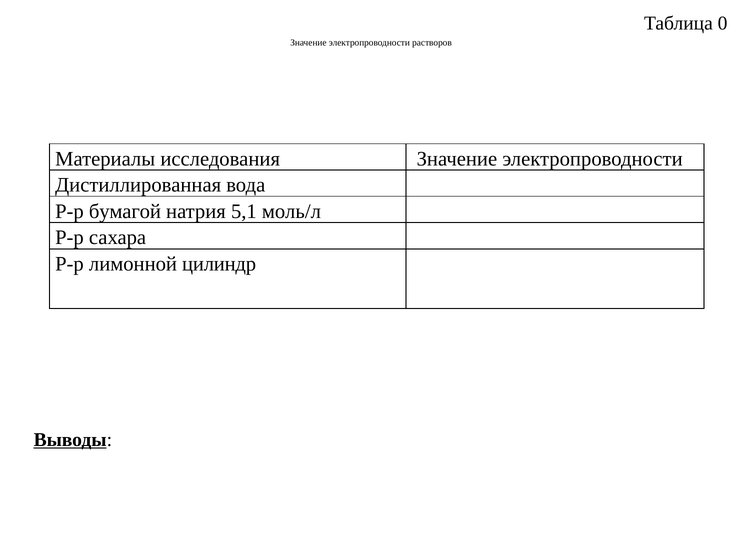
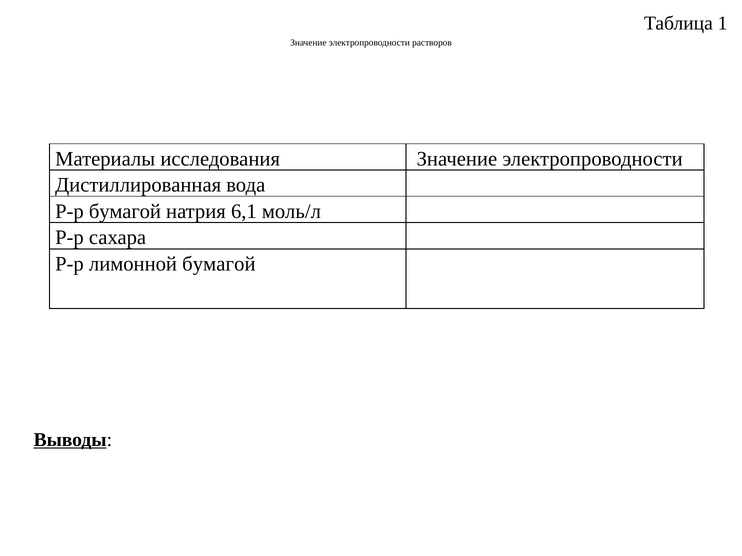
0: 0 -> 1 (723, 23)
5,1: 5,1 -> 6,1 (244, 212)
лимонной цилиндр: цилиндр -> бумагой (219, 264)
